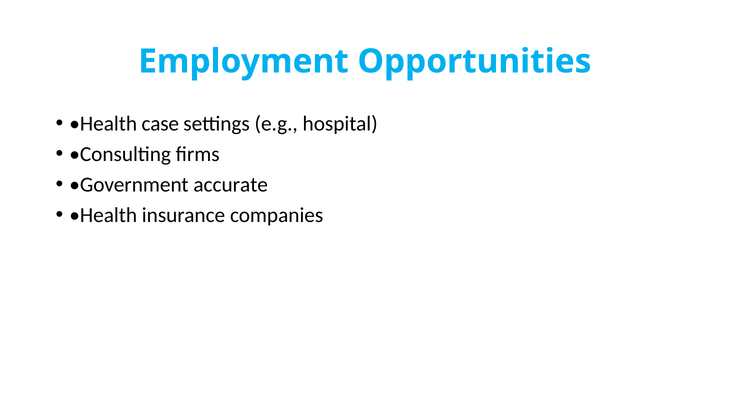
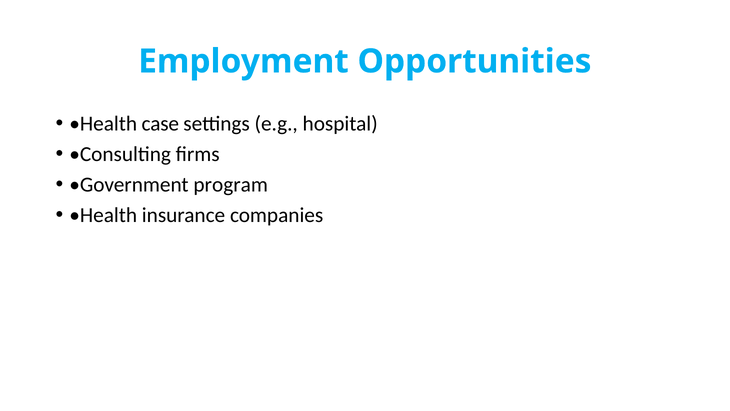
accurate: accurate -> program (231, 185)
